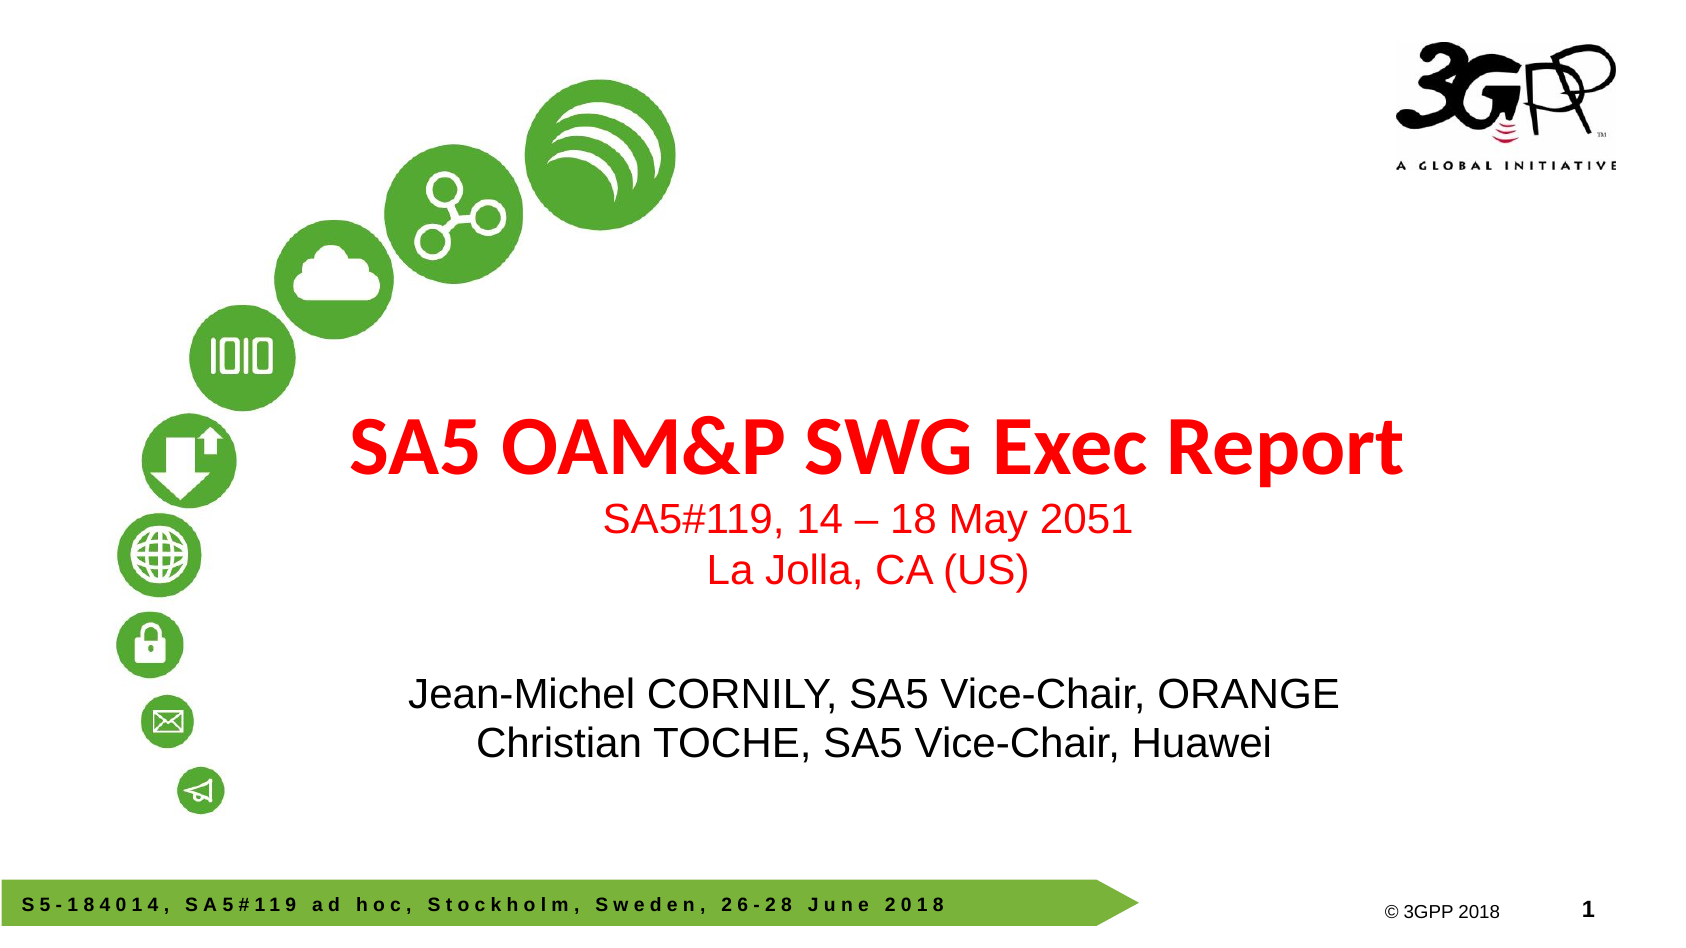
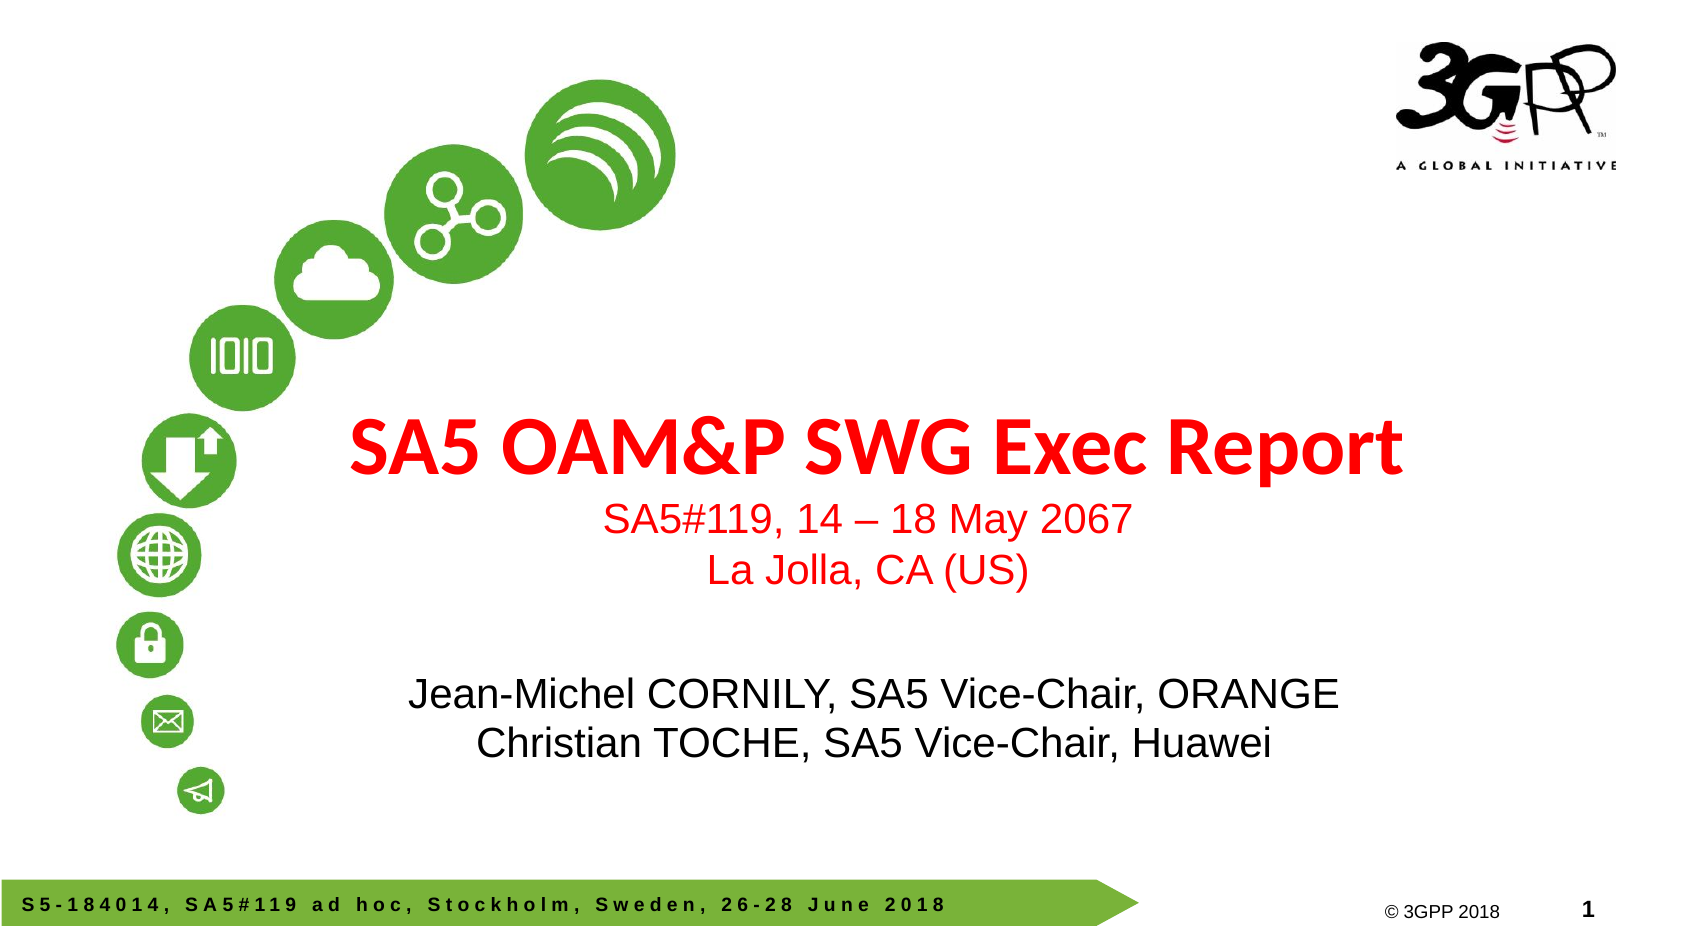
2051: 2051 -> 2067 (1087, 520)
